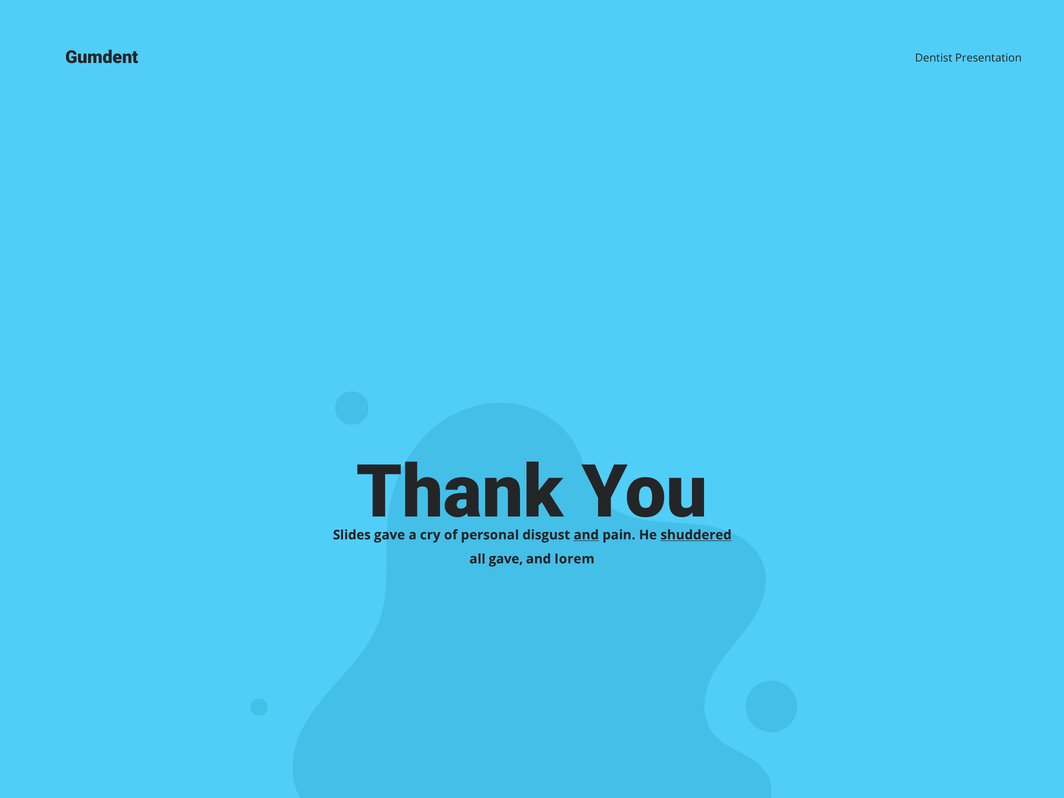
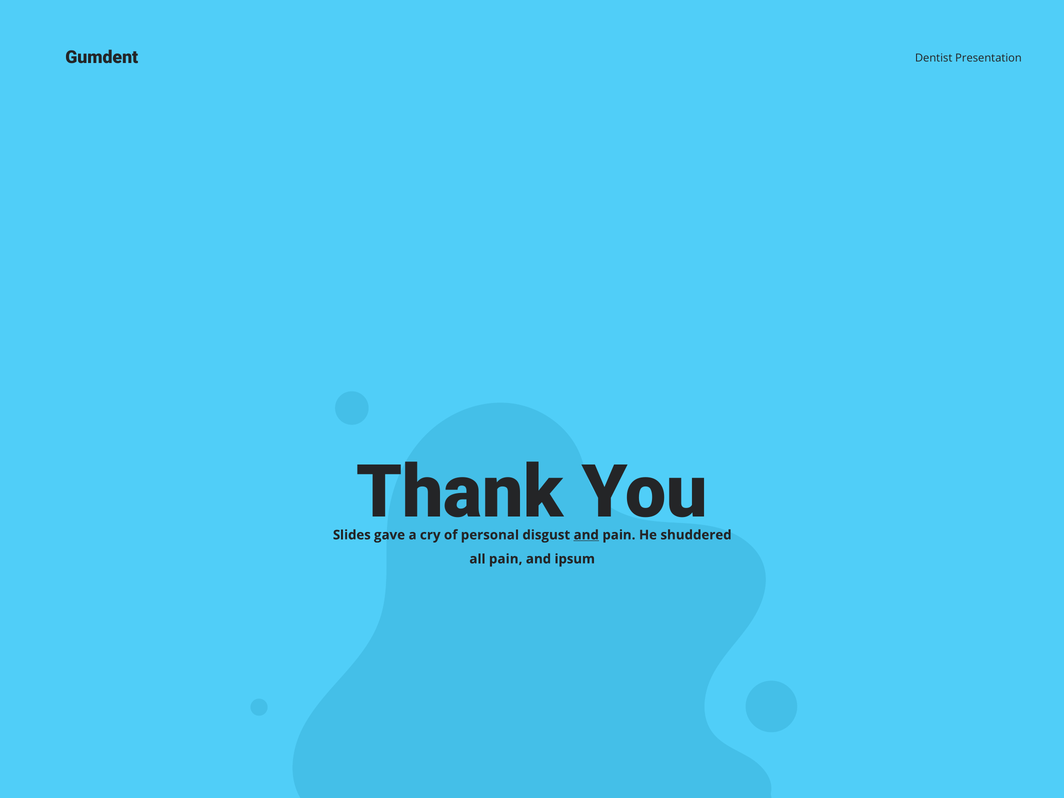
shuddered underline: present -> none (696, 535)
all gave: gave -> pain (506, 559)
lorem: lorem -> ipsum (575, 559)
